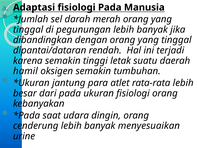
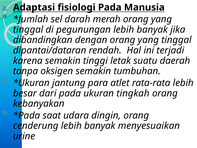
hamil: hamil -> tanpa (26, 71)
ukuran fisiologi: fisiologi -> tingkah (133, 93)
